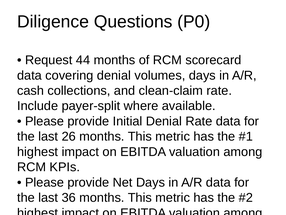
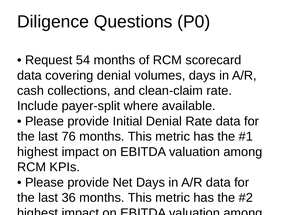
44: 44 -> 54 (83, 60)
26: 26 -> 76 (69, 136)
